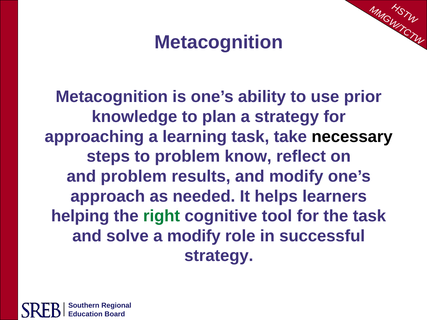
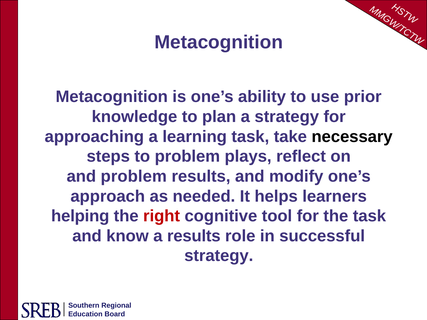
know: know -> plays (248, 157)
right colour: green -> red (162, 216)
solve: solve -> know (127, 236)
a modify: modify -> results (194, 236)
